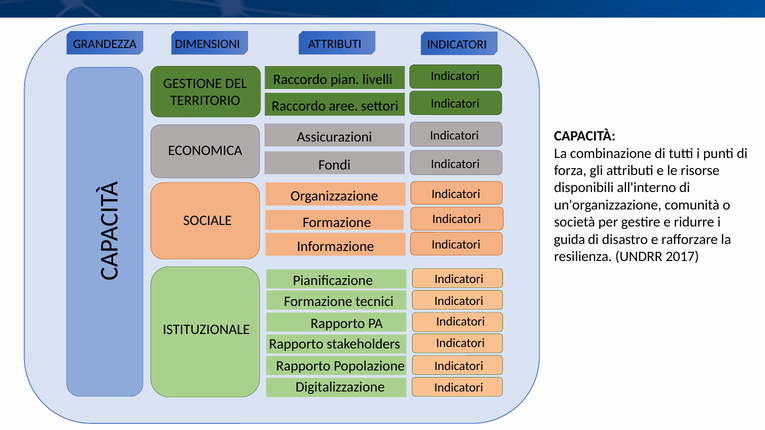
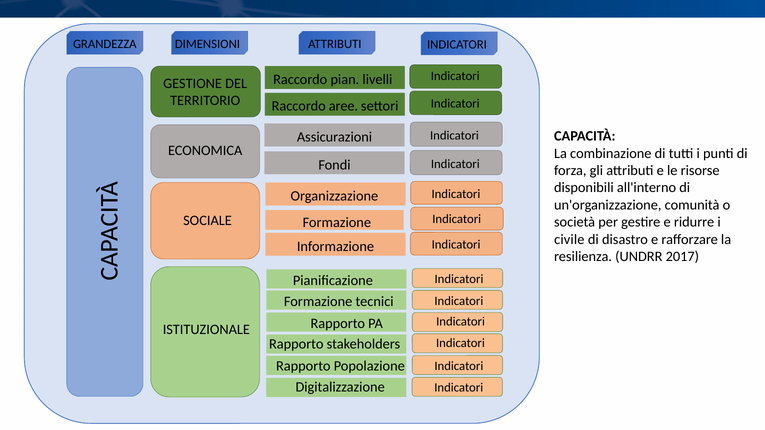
guida: guida -> civile (569, 240)
